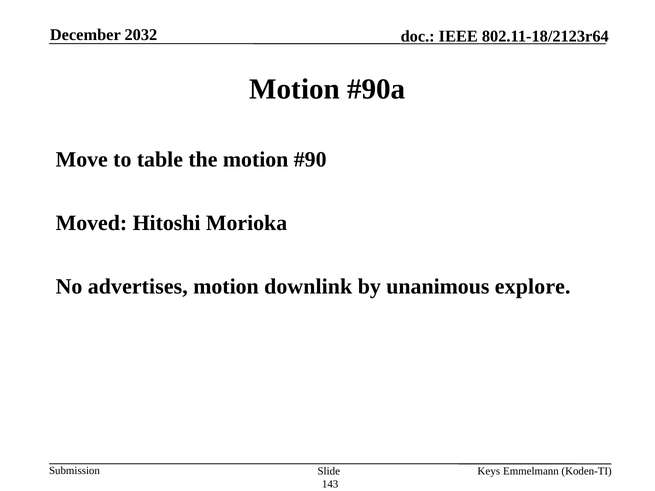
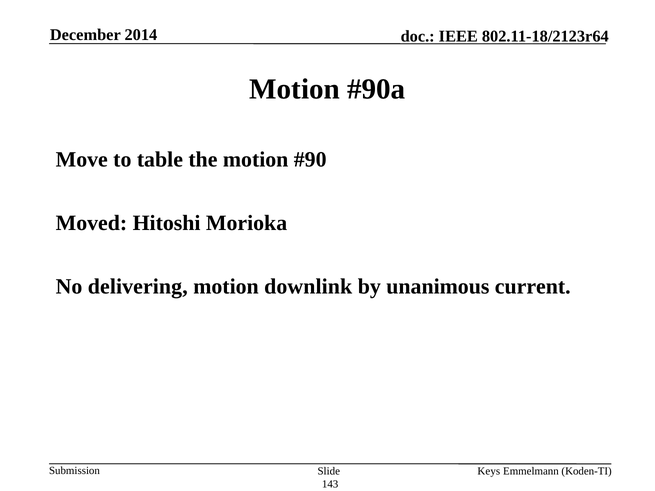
2032: 2032 -> 2014 (141, 35)
advertises: advertises -> delivering (138, 287)
explore: explore -> current (533, 287)
